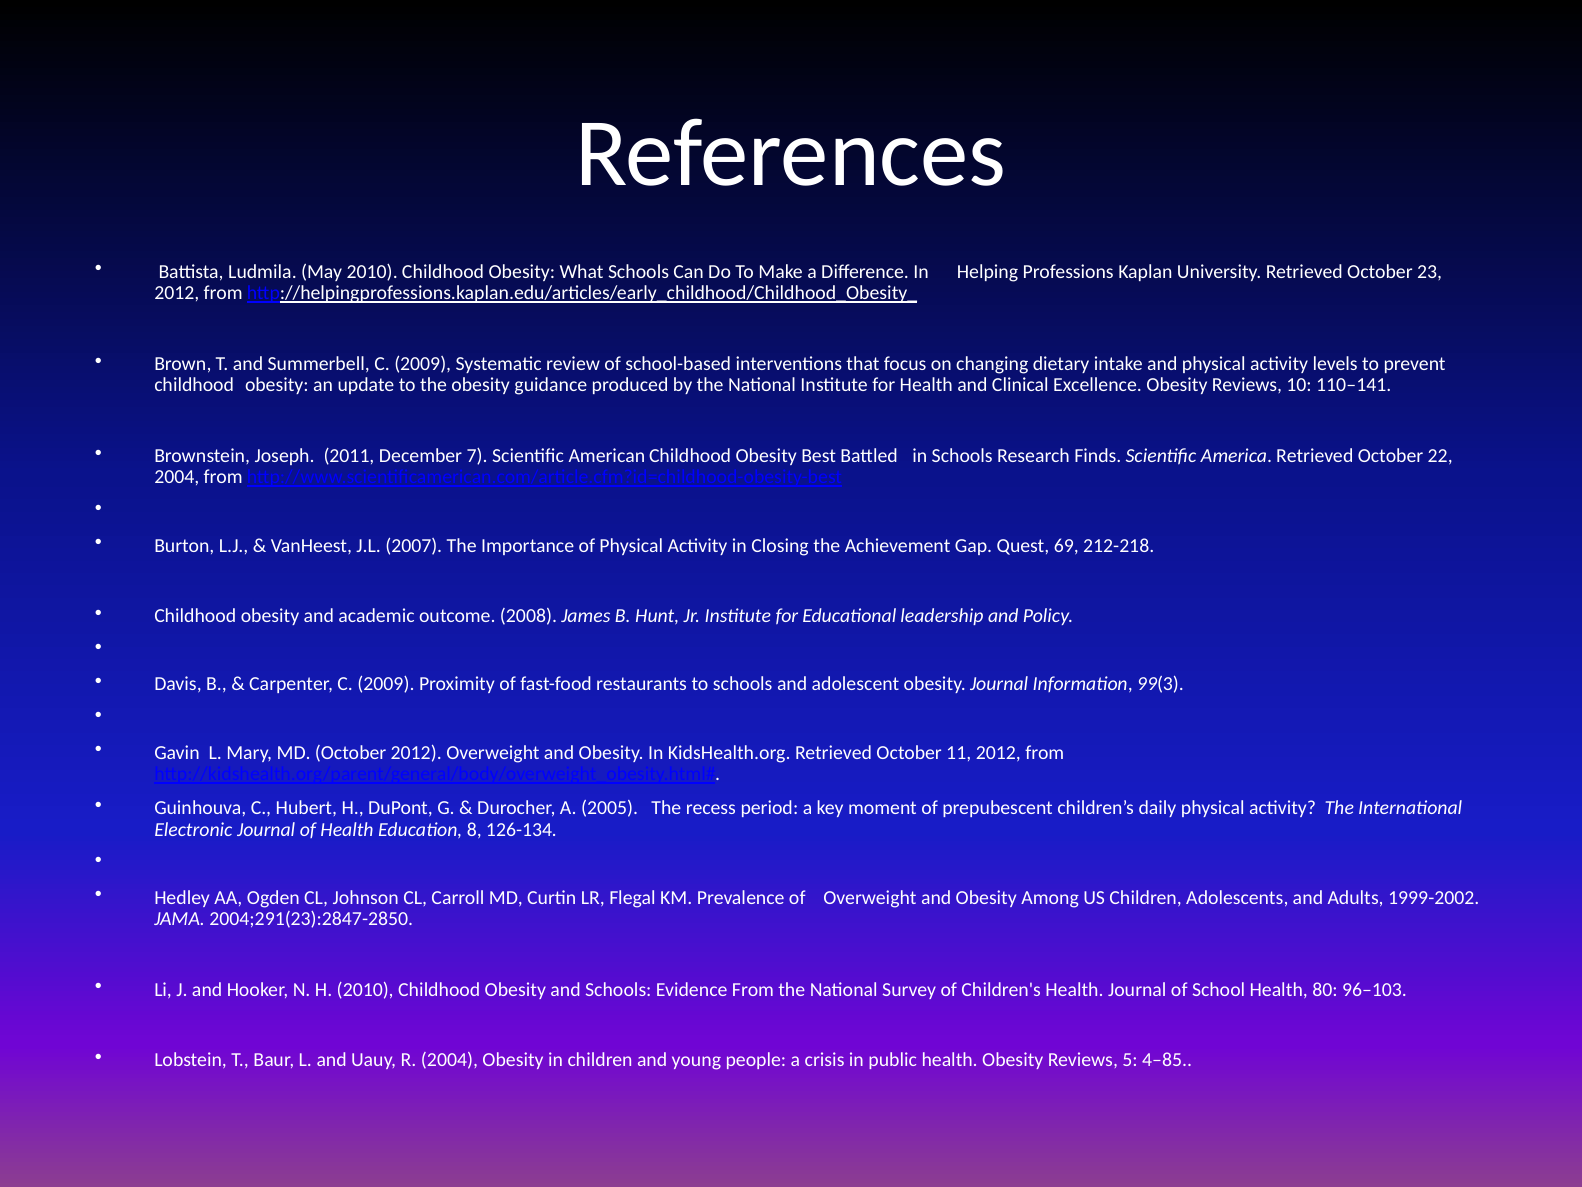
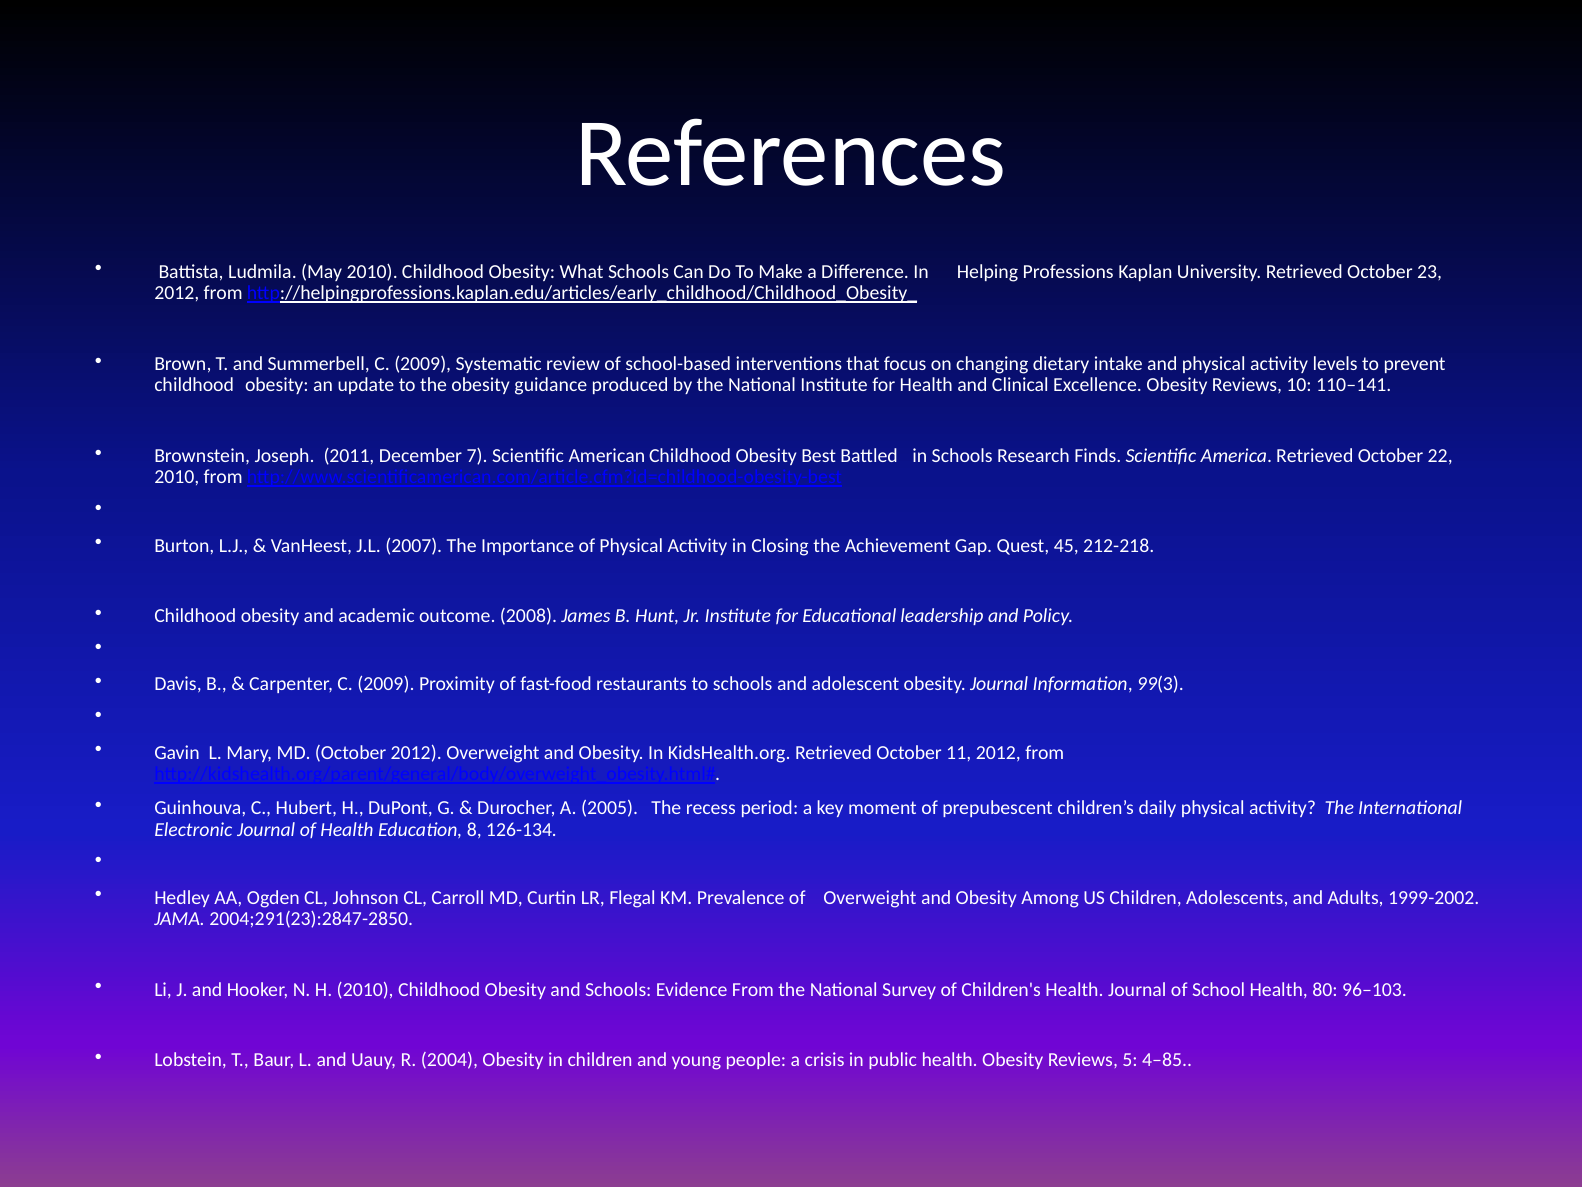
2004: 2004 -> 2010 (177, 477)
69: 69 -> 45 (1066, 545)
